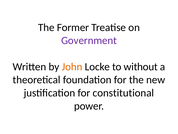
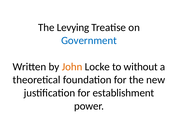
Former: Former -> Levying (73, 27)
Government colour: purple -> blue (89, 40)
constitutional: constitutional -> establishment (123, 93)
